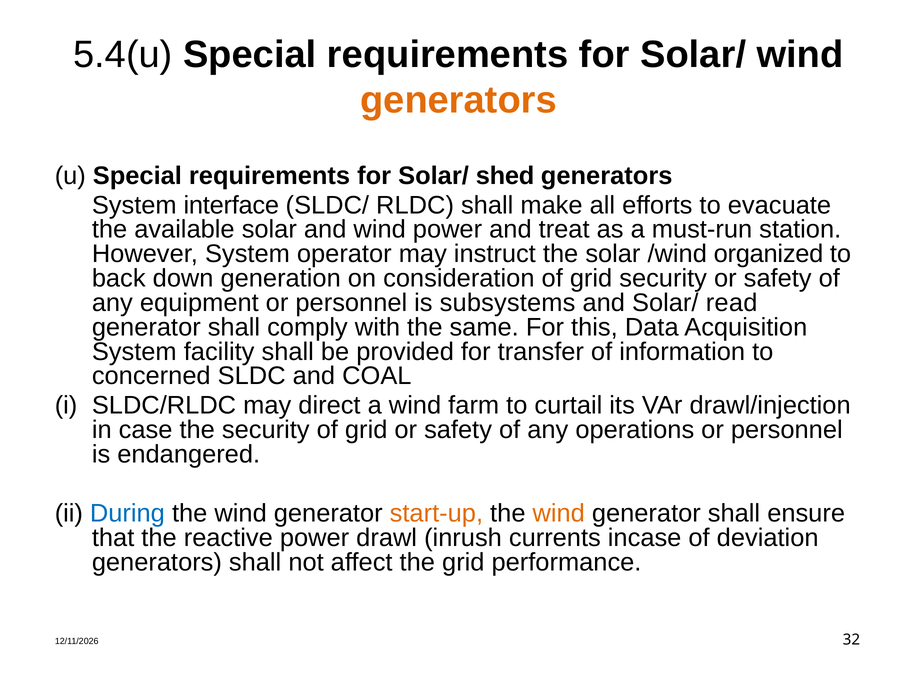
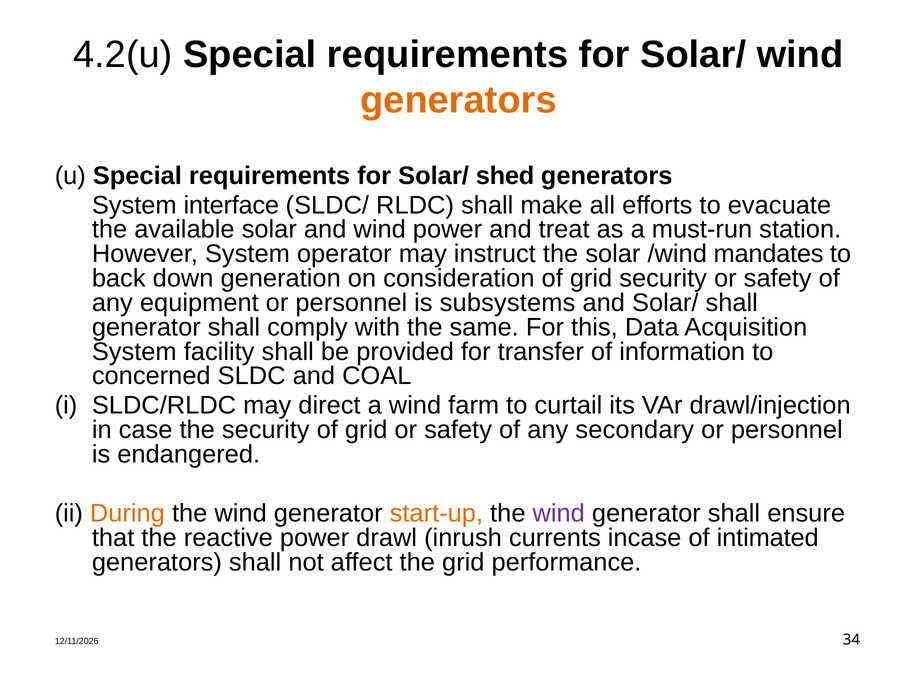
5.4(u: 5.4(u -> 4.2(u (123, 55)
organized: organized -> mandates (769, 254)
Solar/ read: read -> shall (732, 303)
operations: operations -> secondary (635, 430)
During colour: blue -> orange (127, 514)
wind colour: orange -> purple (559, 514)
deviation: deviation -> intimated (768, 538)
32: 32 -> 34 (851, 640)
